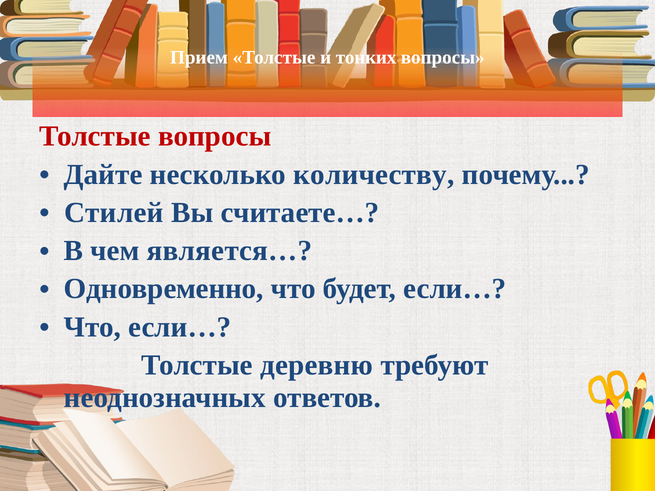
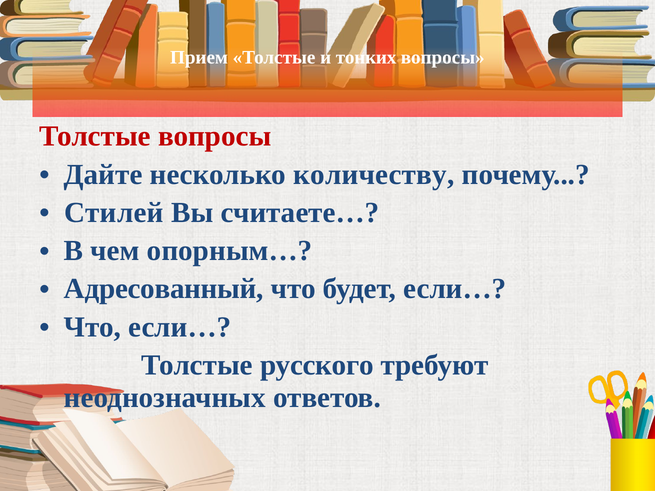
является…: является… -> опорным… (230, 251)
Одновременно: Одновременно -> Адресованный (164, 289)
деревню: деревню -> русского (317, 365)
